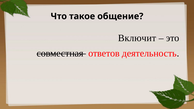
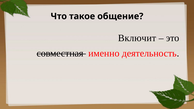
ответов: ответов -> именно (104, 53)
